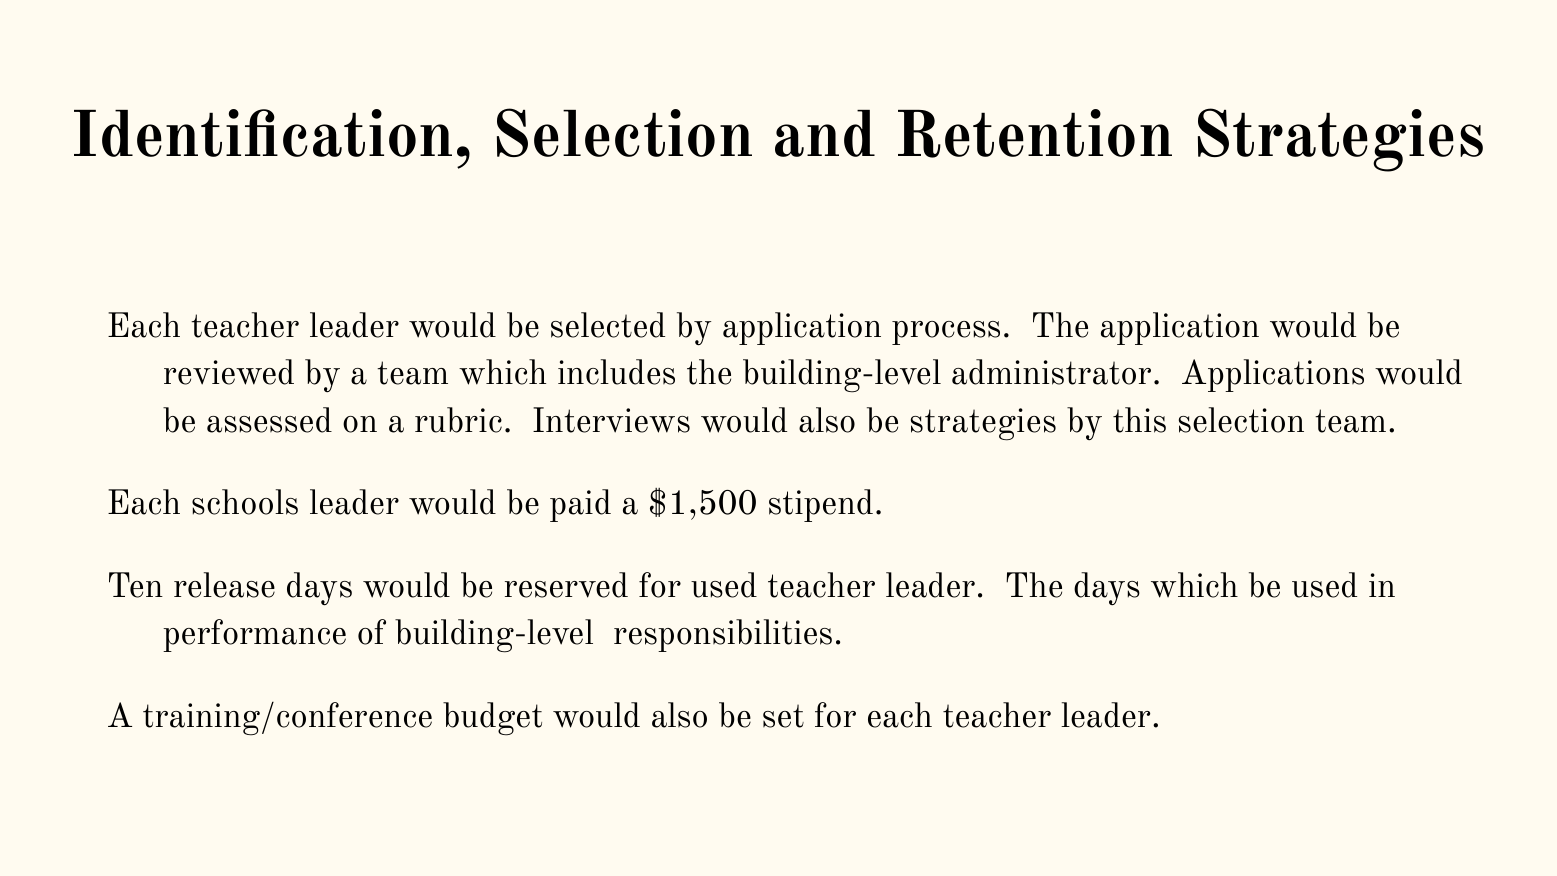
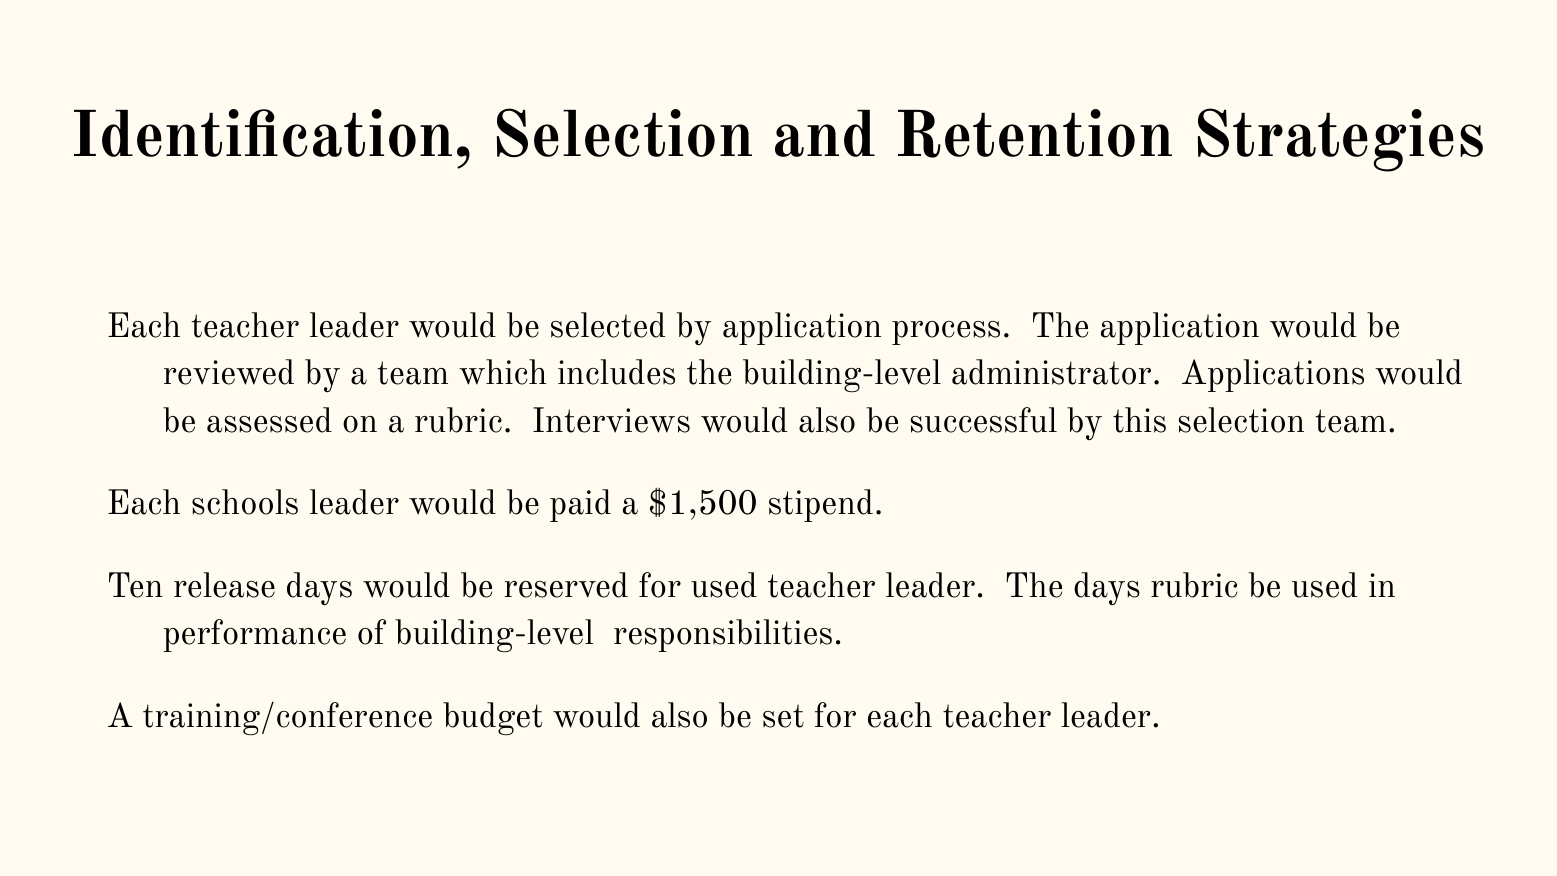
be strategies: strategies -> successful (983, 421)
days which: which -> rubric (1194, 586)
